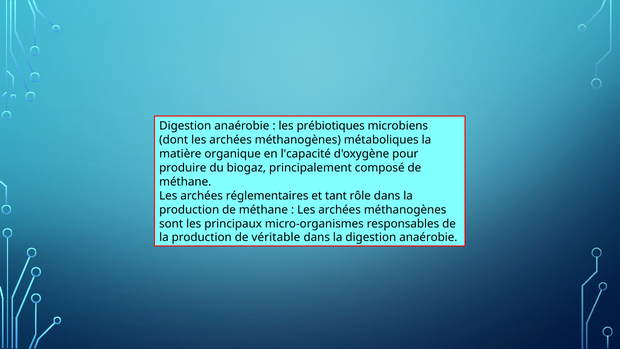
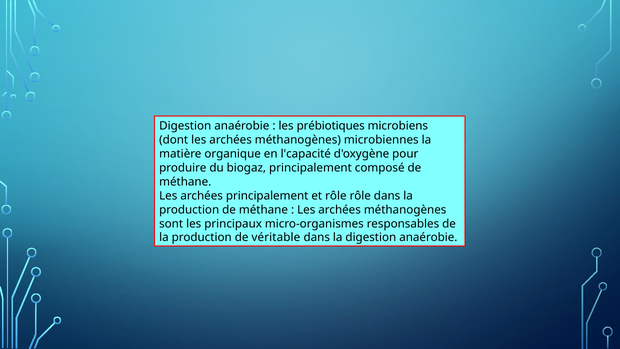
métaboliques: métaboliques -> microbiennes (381, 140)
archées réglementaires: réglementaires -> principalement (267, 196)
et tant: tant -> rôle (336, 196)
